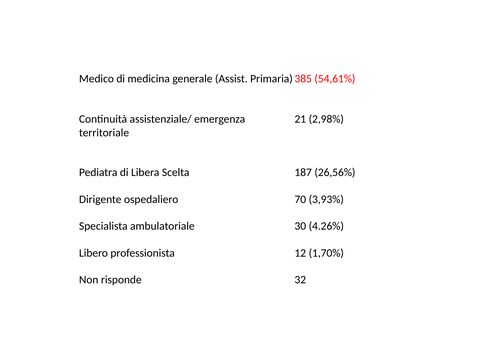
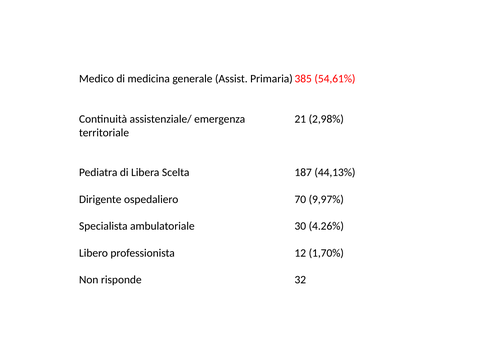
26,56%: 26,56% -> 44,13% (335, 172)
3,93%: 3,93% -> 9,97% (326, 199)
